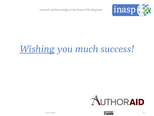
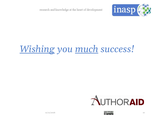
much underline: none -> present (87, 49)
